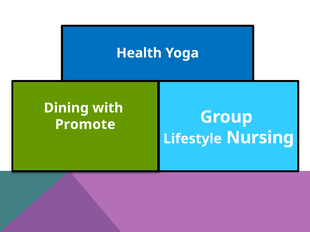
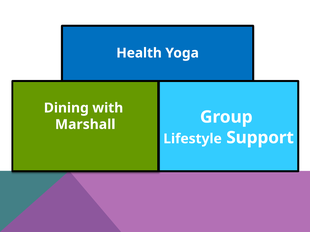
Promote: Promote -> Marshall (85, 125)
Nursing: Nursing -> Support (260, 138)
